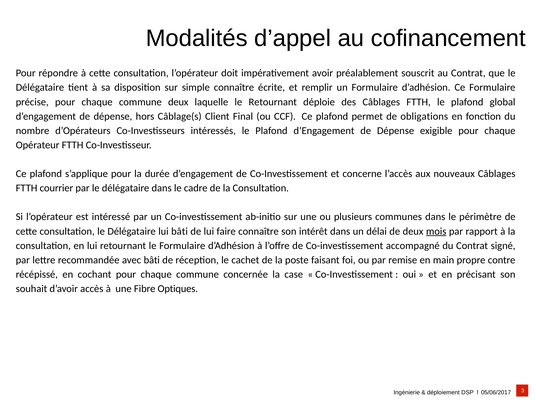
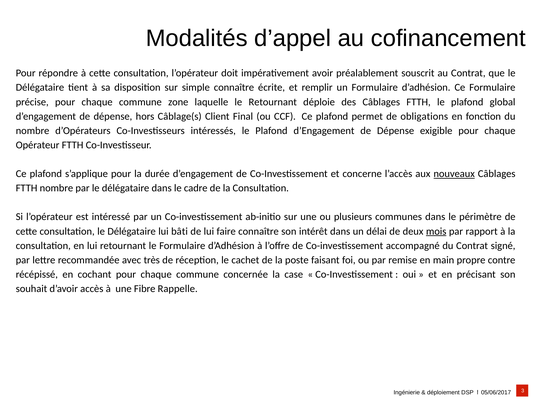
commune deux: deux -> zone (178, 102)
nouveaux underline: none -> present (454, 174)
FTTH courrier: courrier -> nombre (56, 188)
avec bâti: bâti -> très (152, 260)
Optiques: Optiques -> Rappelle (178, 289)
